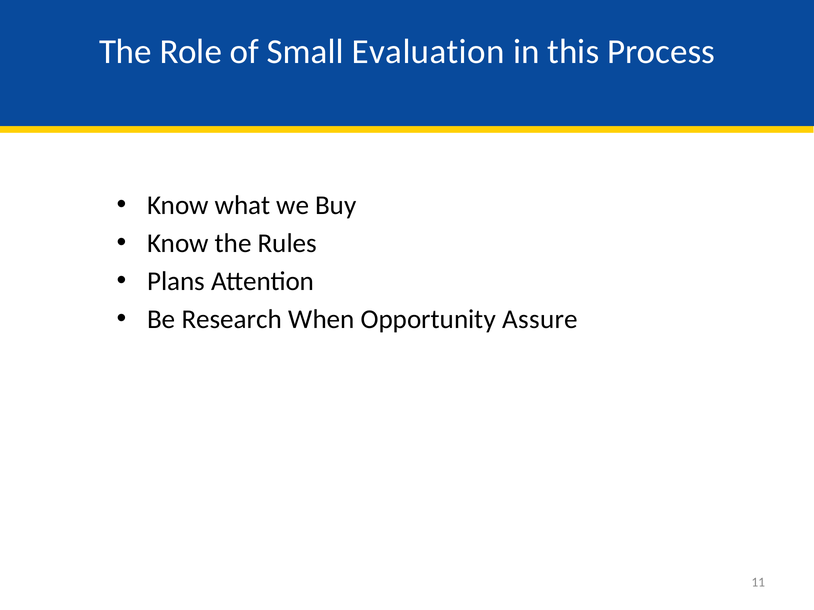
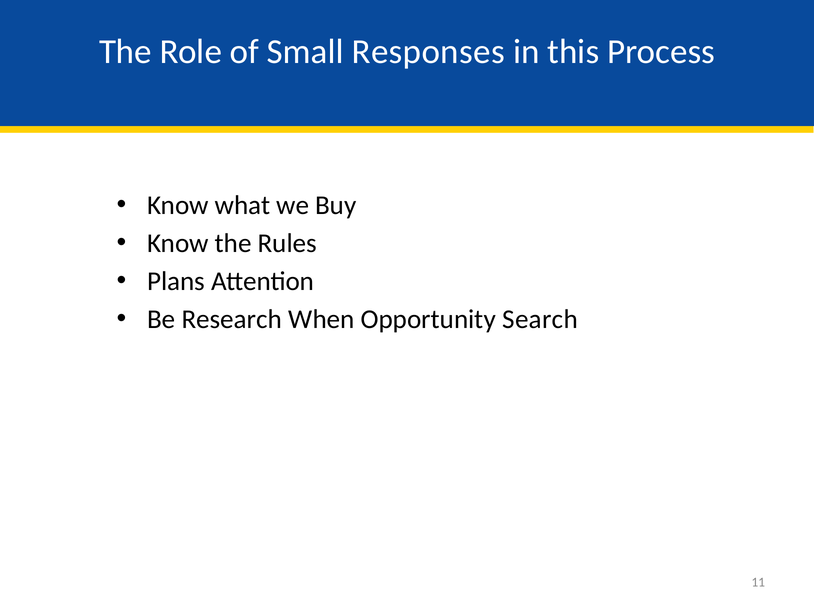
Evaluation: Evaluation -> Responses (428, 52)
Assure: Assure -> Search (540, 319)
